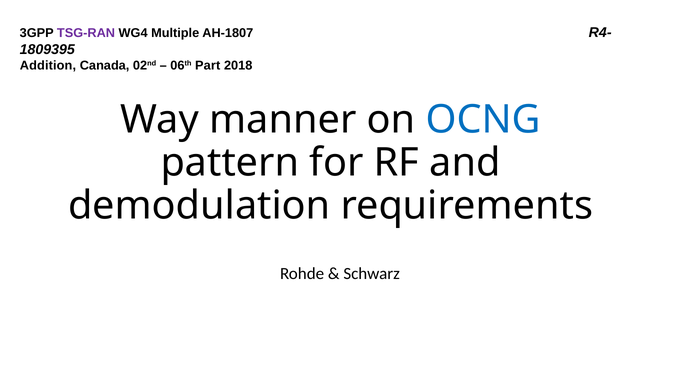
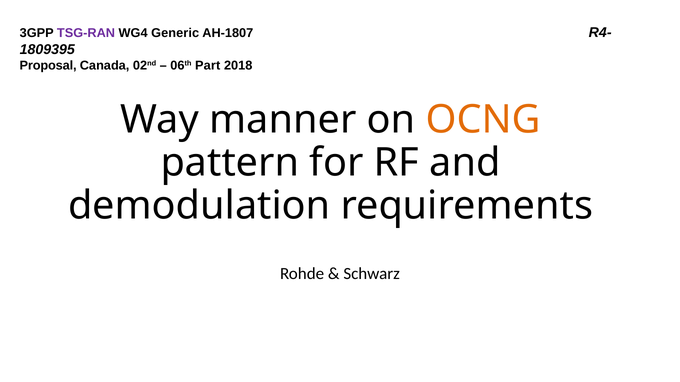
Multiple: Multiple -> Generic (175, 33)
Addition: Addition -> Proposal (48, 66)
OCNG colour: blue -> orange (483, 120)
